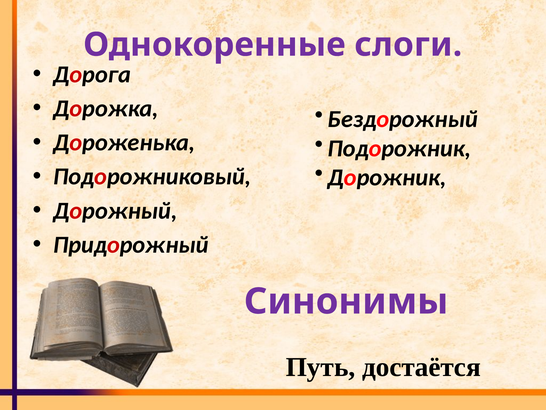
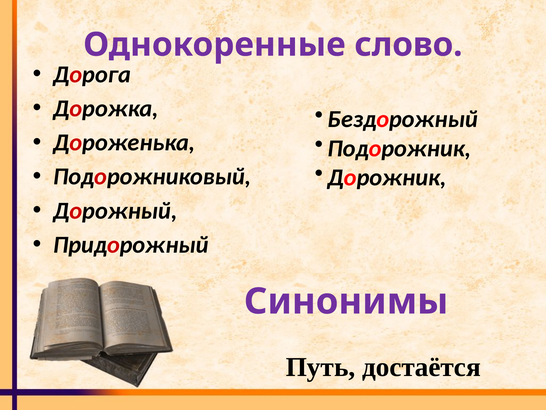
слоги: слоги -> слово (408, 45)
